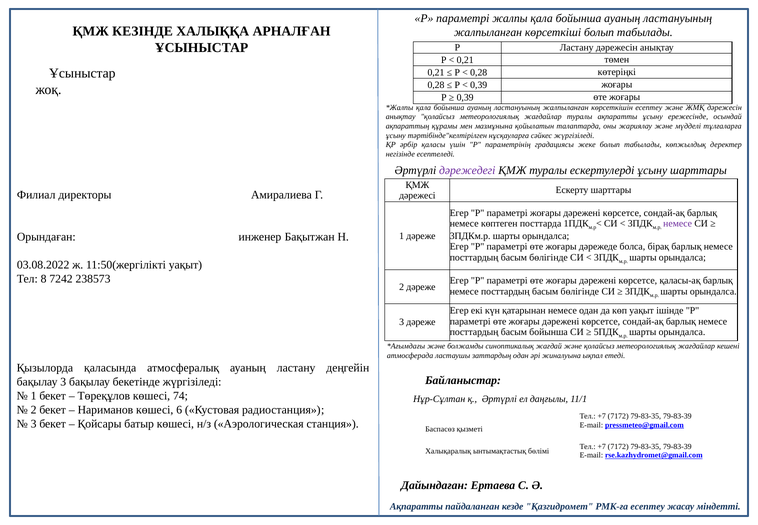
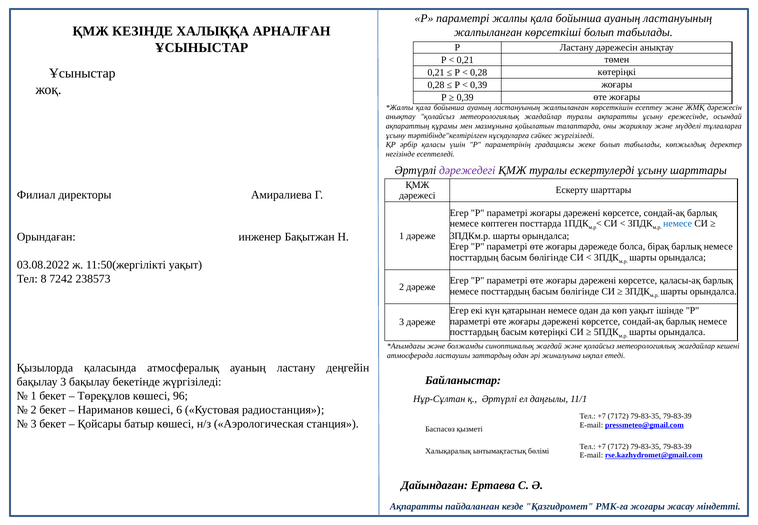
немесе colour: purple -> blue (678, 224)
басым бойынша: бойынша -> көтеріңкі (549, 332)
74: 74 -> 96 (180, 396)
РМК-ға есептеу: есептеу -> жоғары (648, 506)
